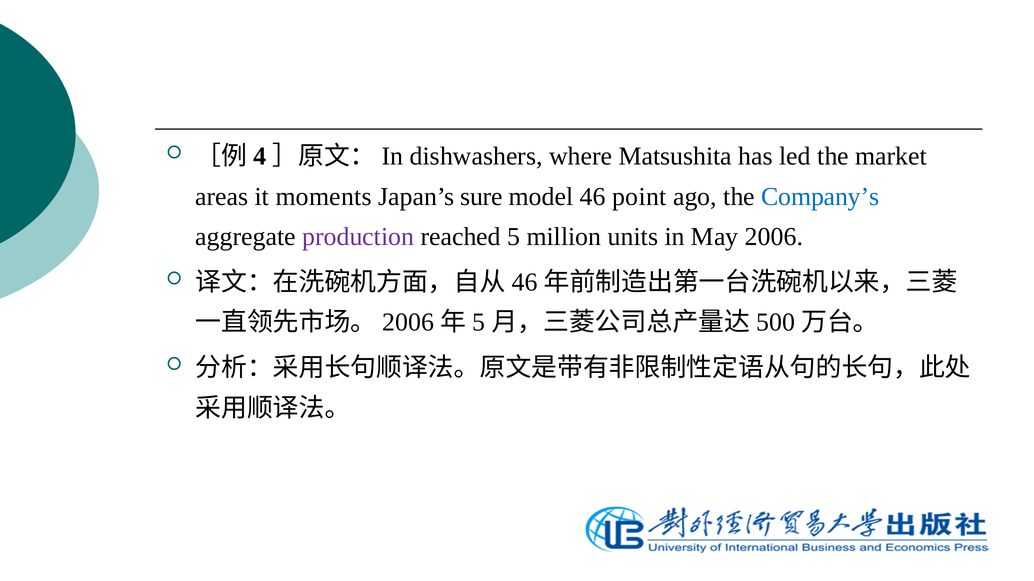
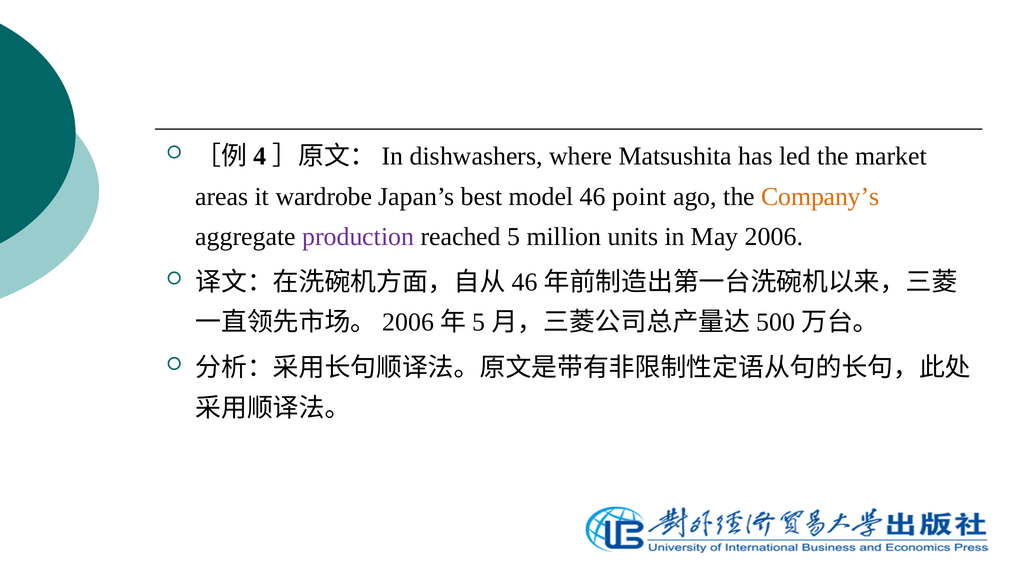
moments: moments -> wardrobe (324, 197)
sure: sure -> best (481, 197)
Company’s colour: blue -> orange (820, 197)
